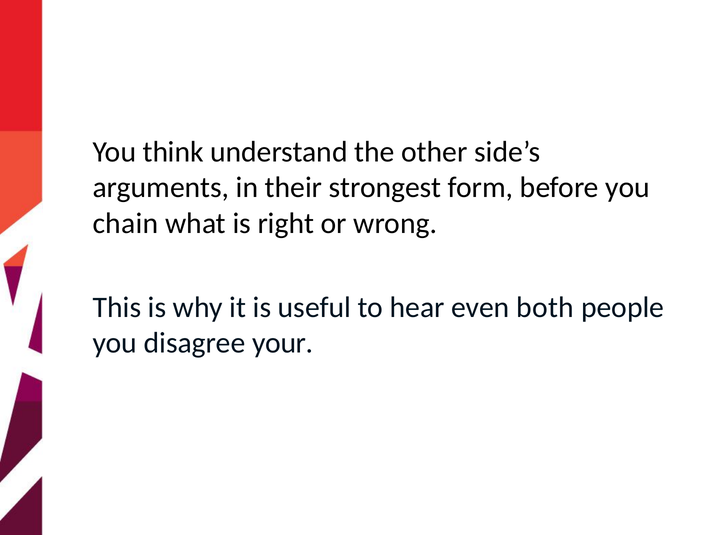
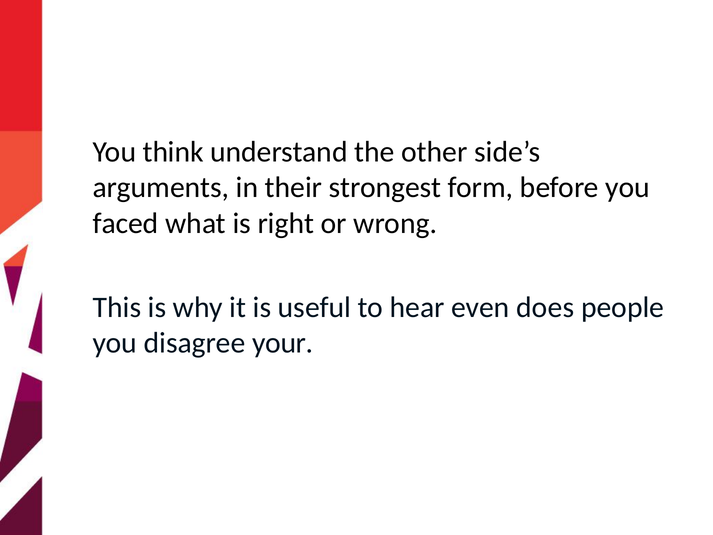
chain: chain -> faced (126, 223)
both: both -> does (545, 307)
